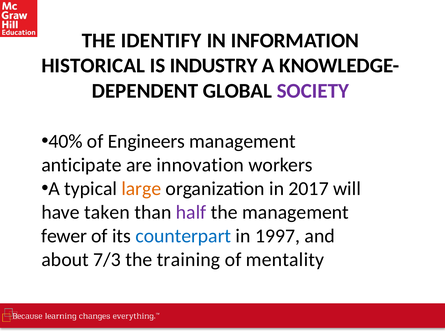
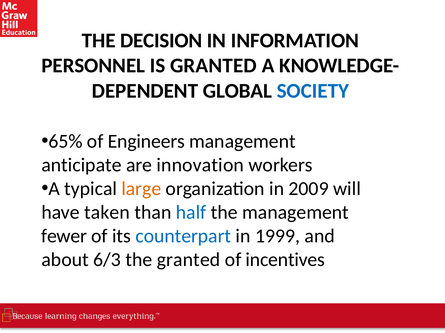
IDENTIFY: IDENTIFY -> DECISION (161, 41)
HISTORICAL: HISTORICAL -> PERSONNEL (93, 66)
IS INDUSTRY: INDUSTRY -> GRANTED (213, 66)
SOCIETY colour: purple -> blue (313, 91)
40%: 40% -> 65% (65, 142)
2017: 2017 -> 2009 (309, 189)
half colour: purple -> blue (191, 213)
1997: 1997 -> 1999 (278, 236)
7/3: 7/3 -> 6/3 (107, 260)
the training: training -> granted (189, 260)
mentality: mentality -> incentives (285, 260)
